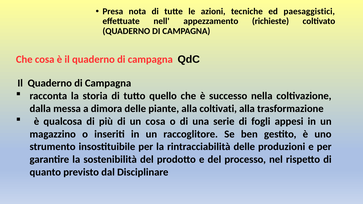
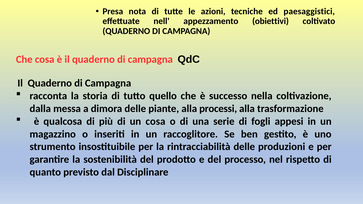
richieste: richieste -> obiettivi (270, 21)
coltivati: coltivati -> processi (218, 109)
